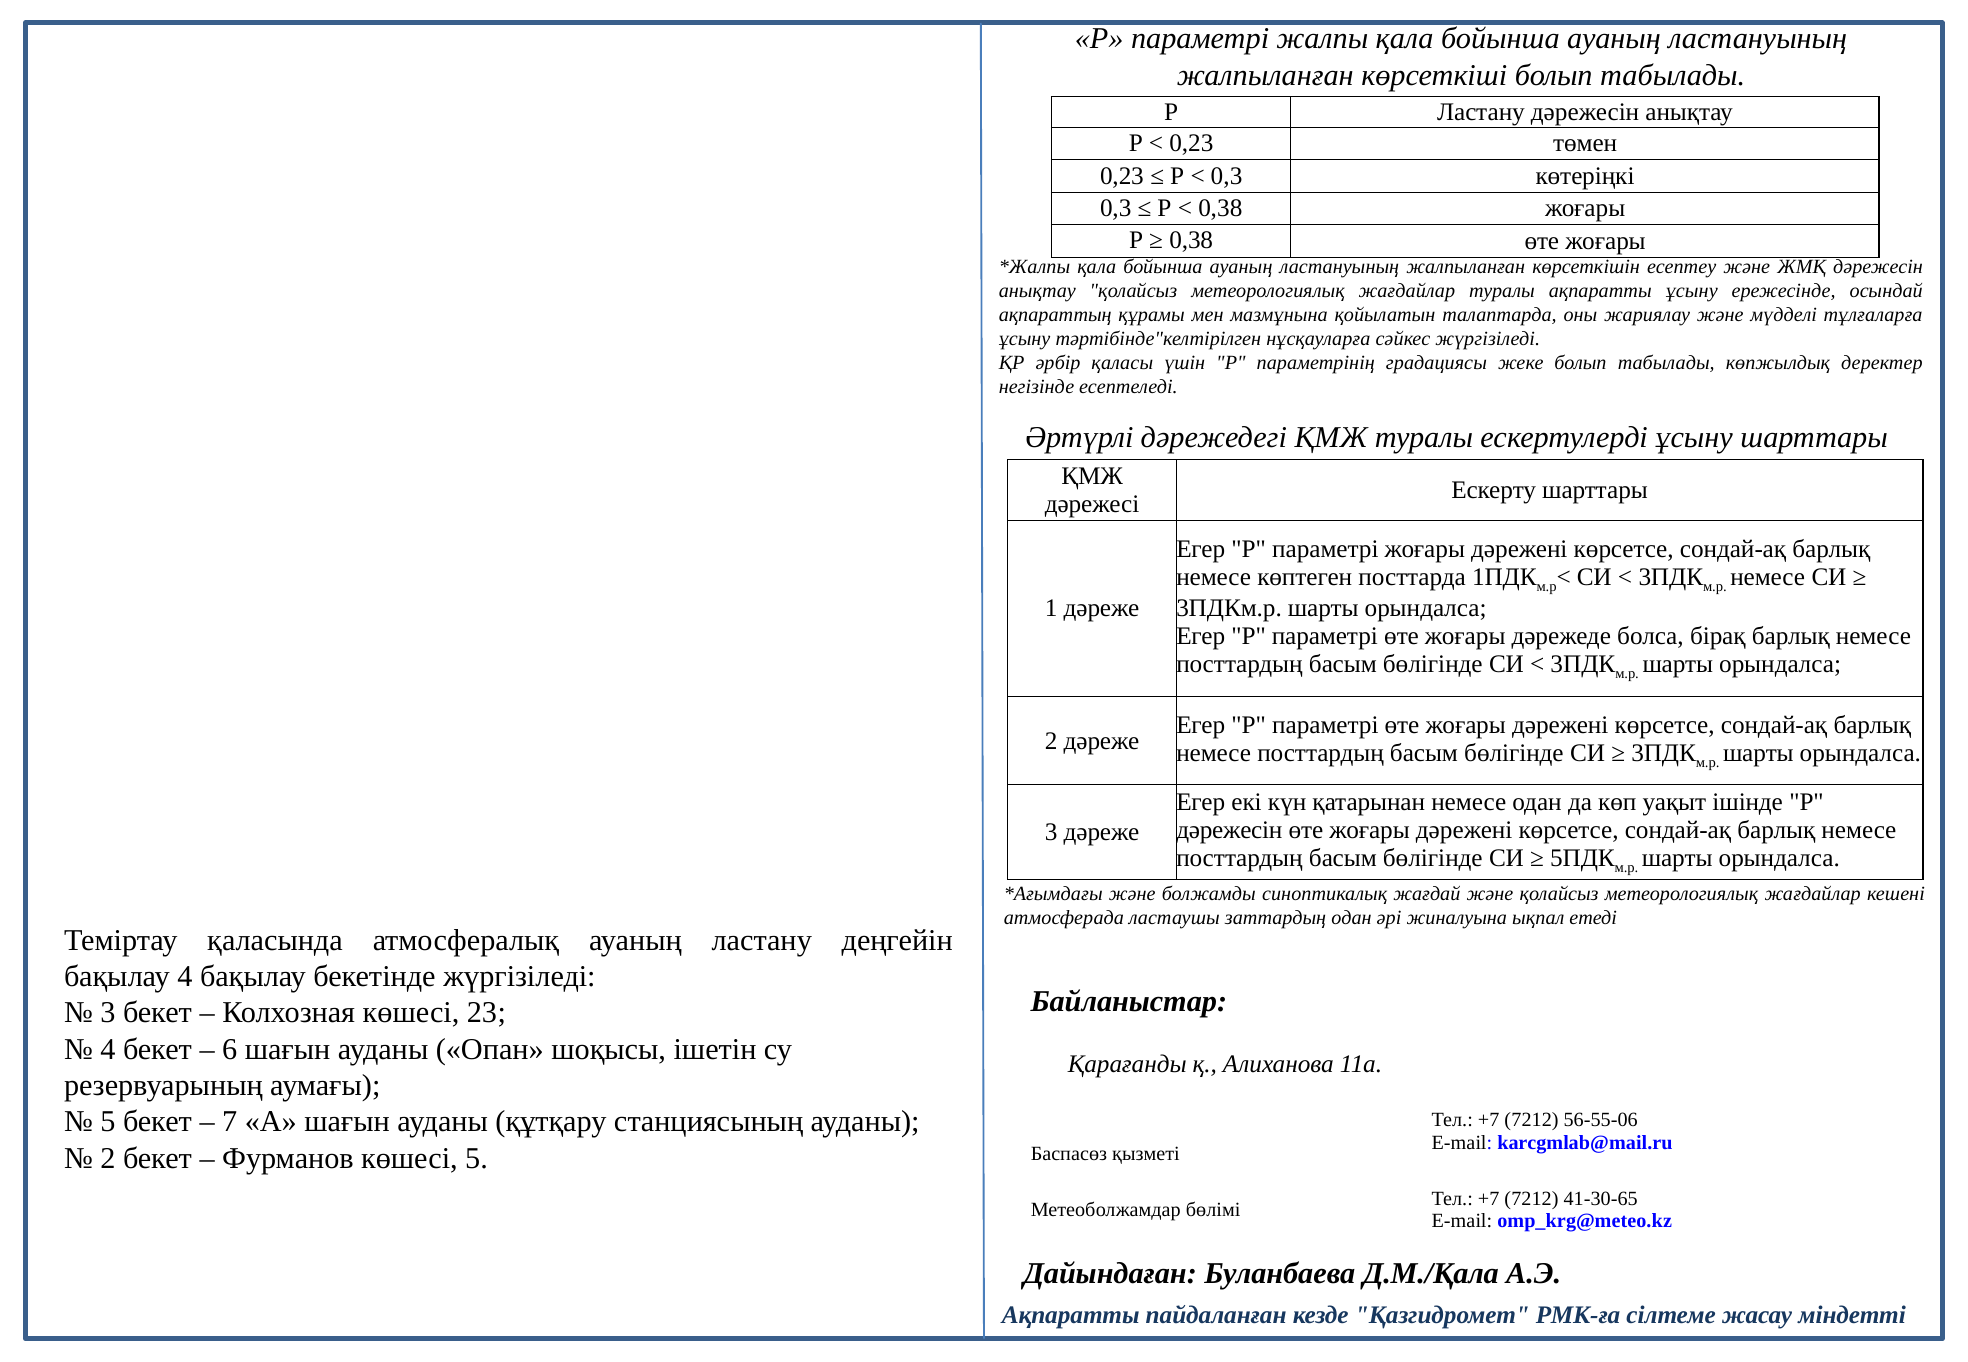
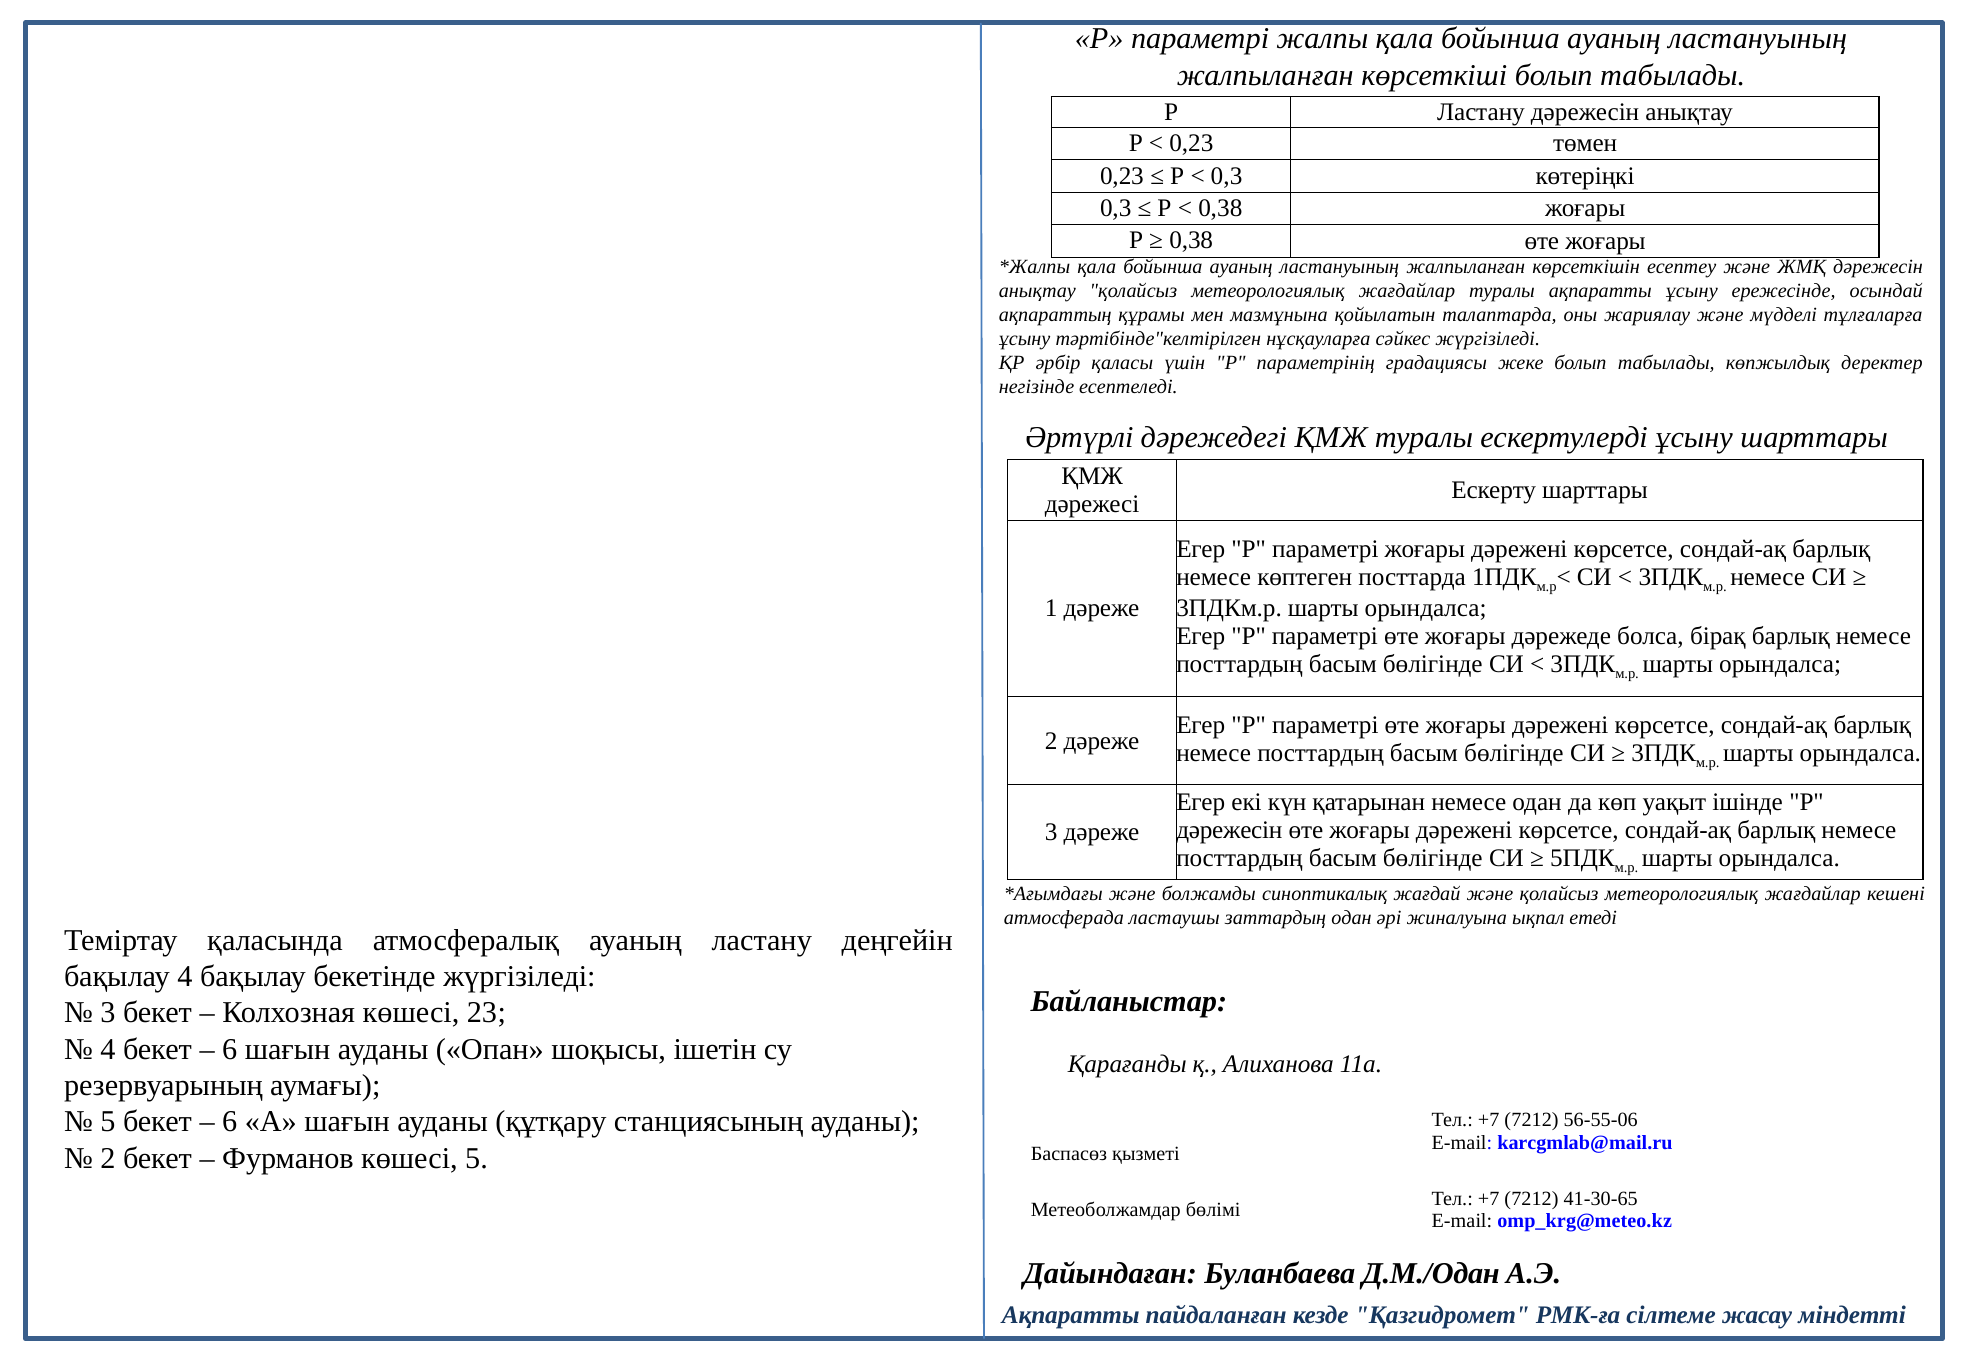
7: 7 -> 6 (230, 1122)
Д.М./Қала: Д.М./Қала -> Д.М./Одан (1431, 1274)
